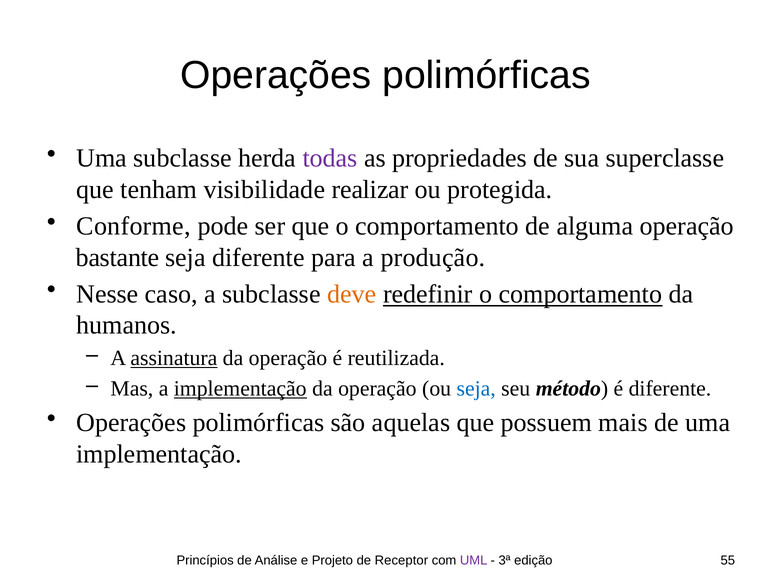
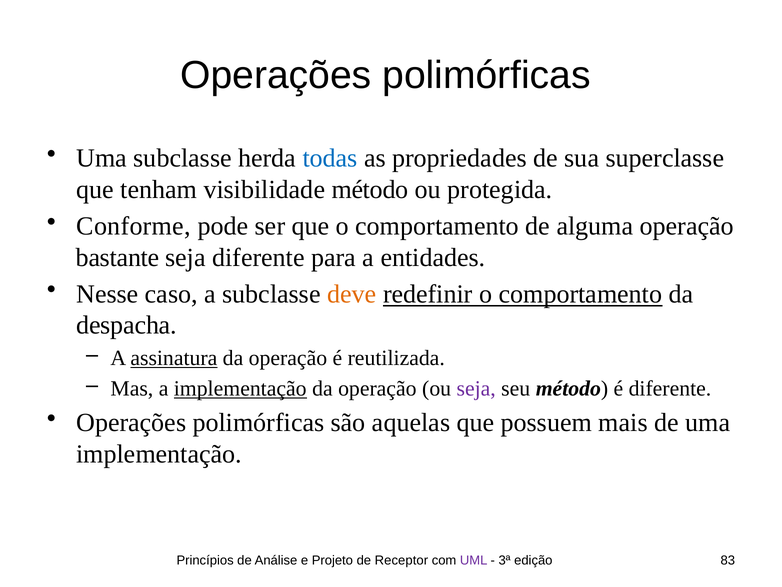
todas colour: purple -> blue (330, 158)
visibilidade realizar: realizar -> método (370, 190)
produção: produção -> entidades (433, 257)
humanos: humanos -> despacha (127, 325)
seja colour: blue -> purple (476, 388)
55: 55 -> 83 (728, 560)
